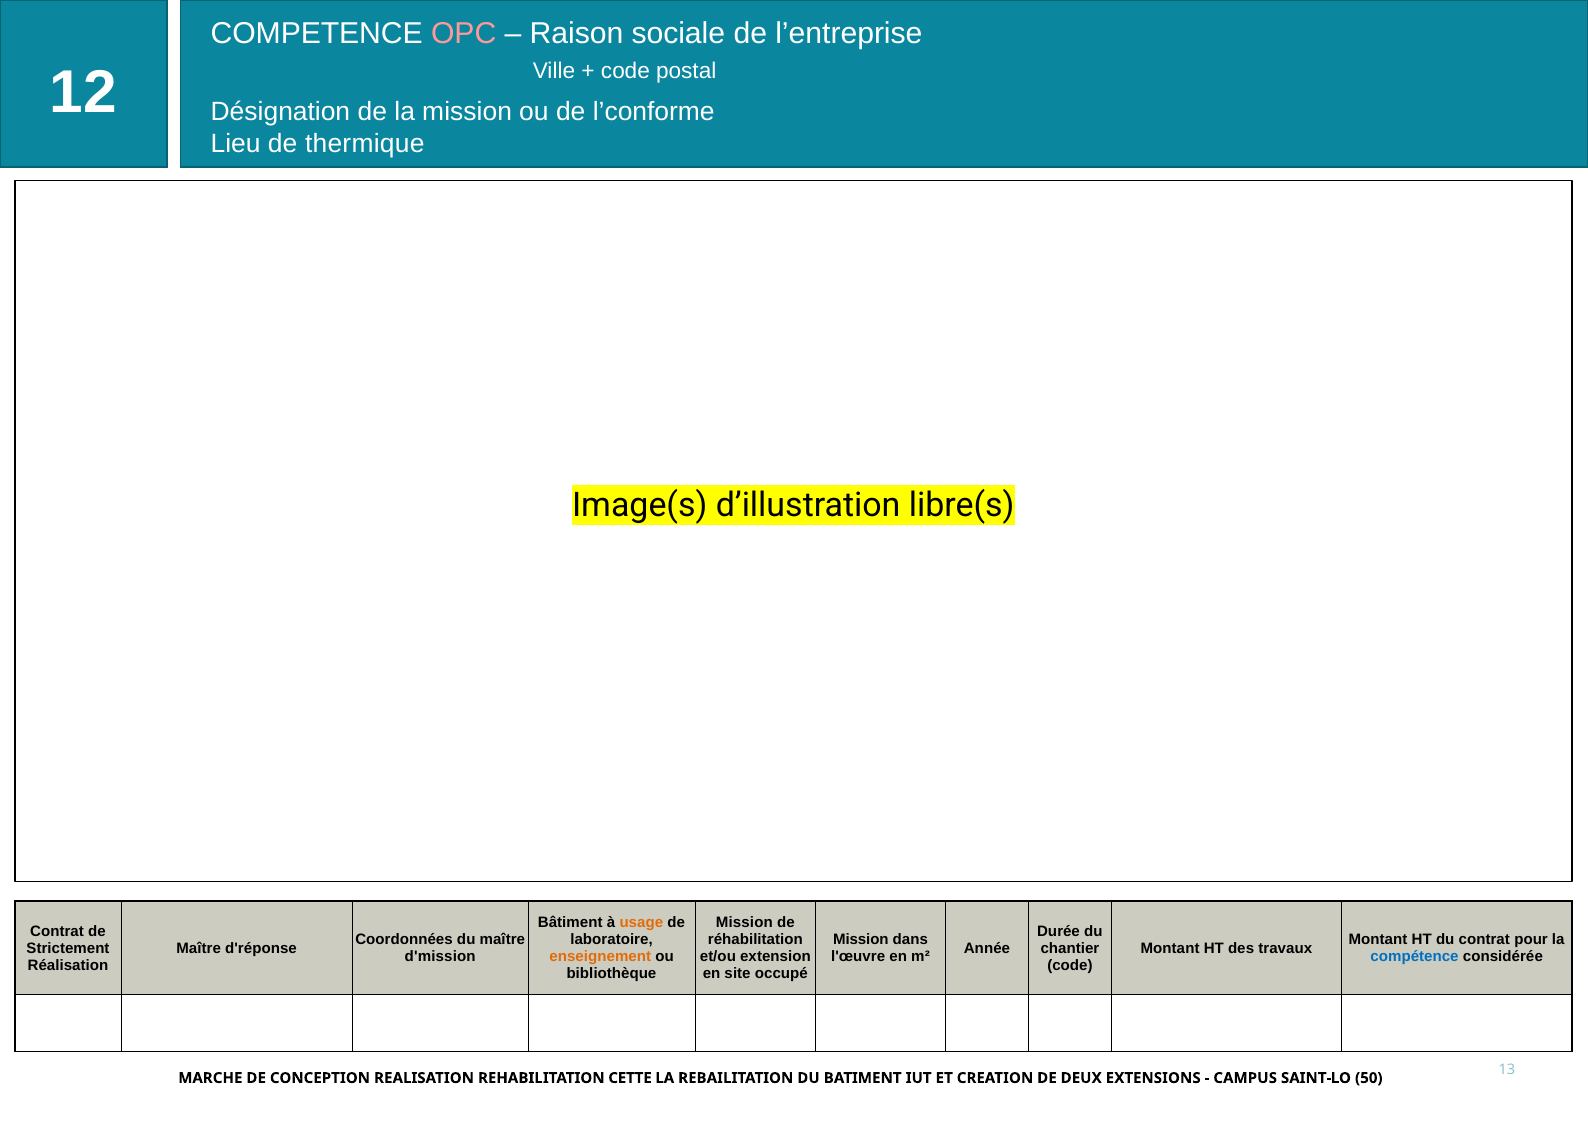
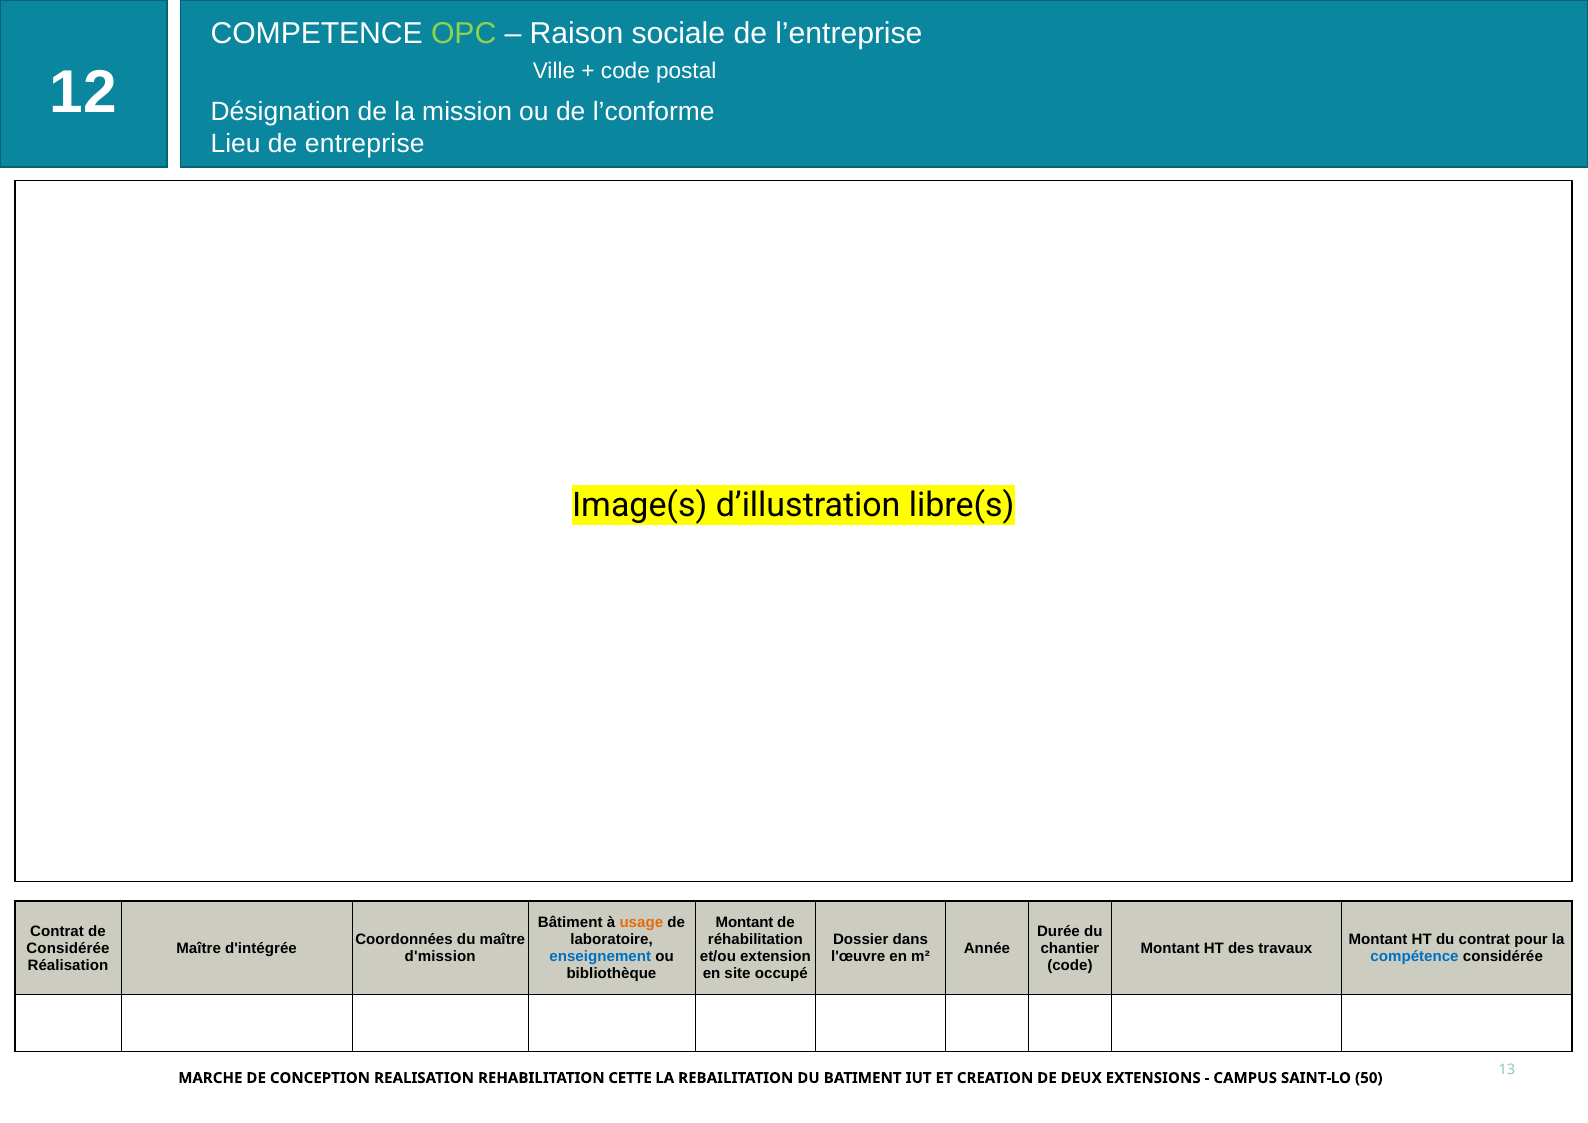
OPC colour: pink -> light green (464, 33)
thermique: thermique -> entreprise (365, 144)
Mission: Mission -> Montant (745, 923)
Mission: Mission -> Dossier (861, 940)
Strictement: Strictement -> Considérée (68, 948)
d'réponse: d'réponse -> d'intégrée (261, 948)
enseignement colour: orange -> blue (600, 957)
